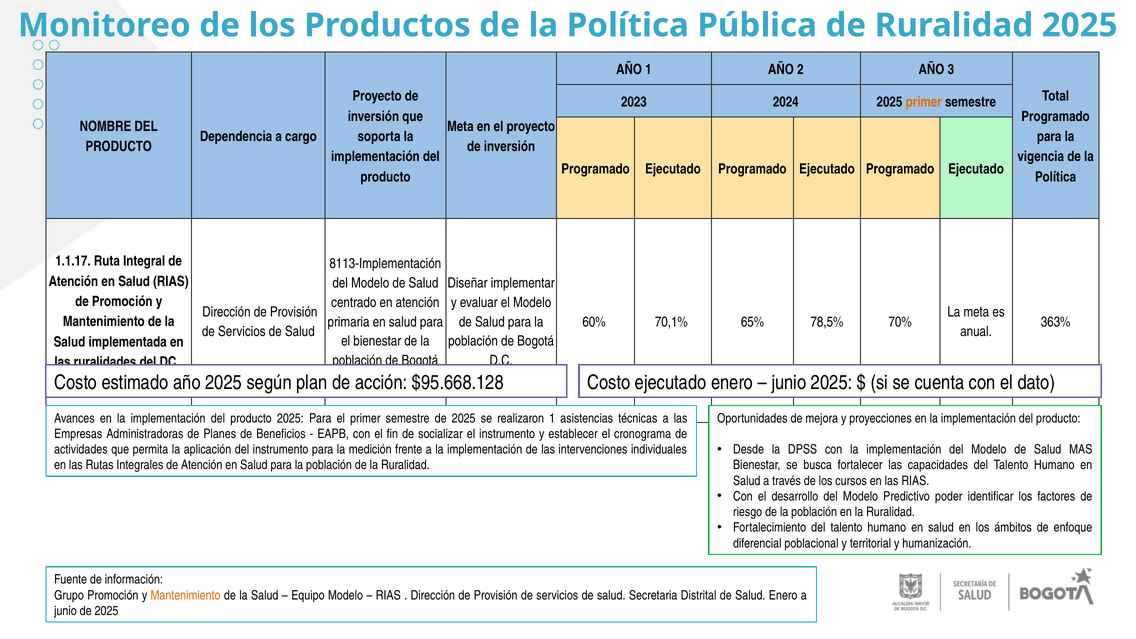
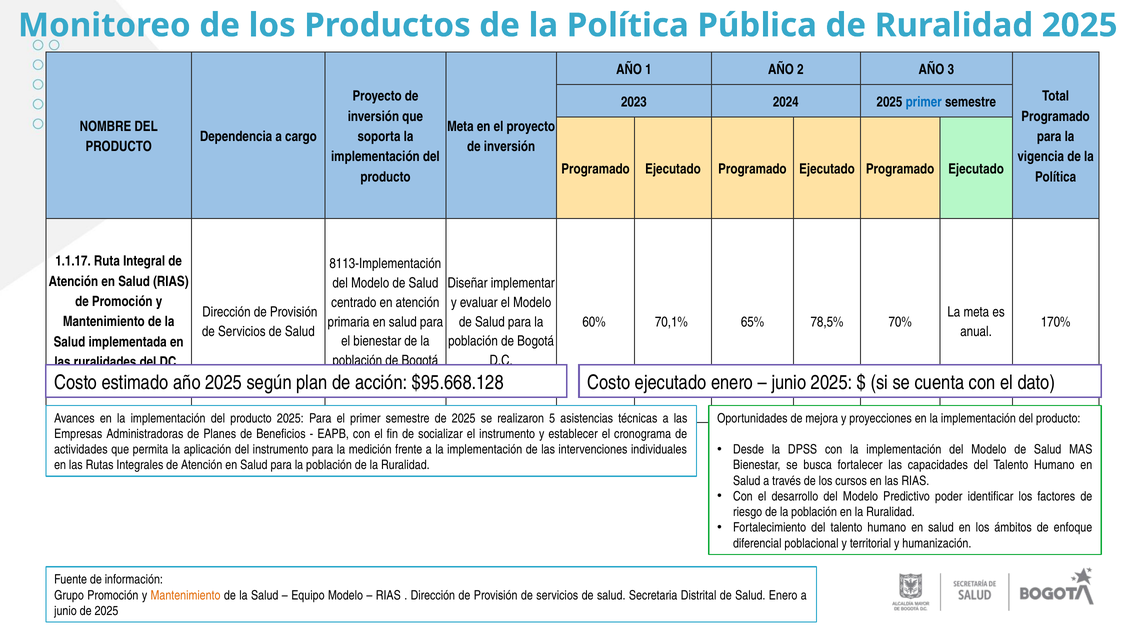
primer colour: orange -> blue (924, 102)
363%: 363% -> 170% (1056, 322)
realizaron 1: 1 -> 5 (552, 418)
